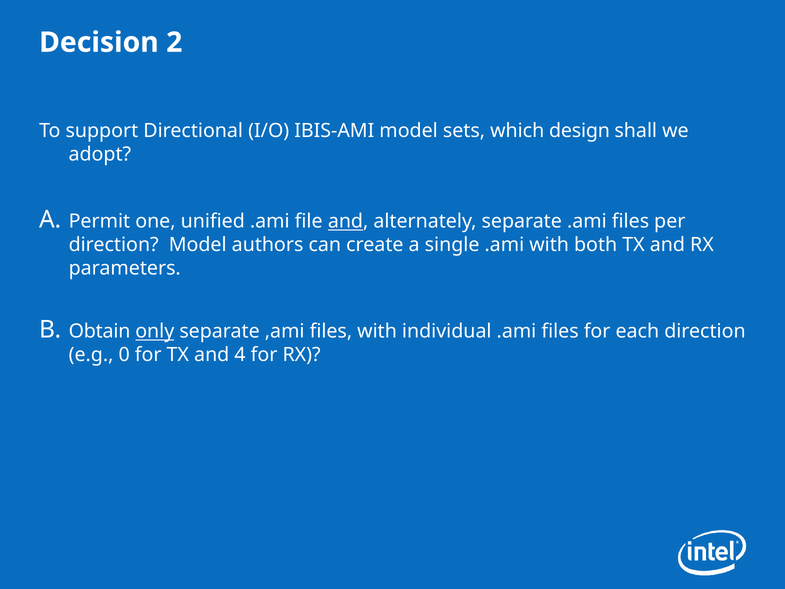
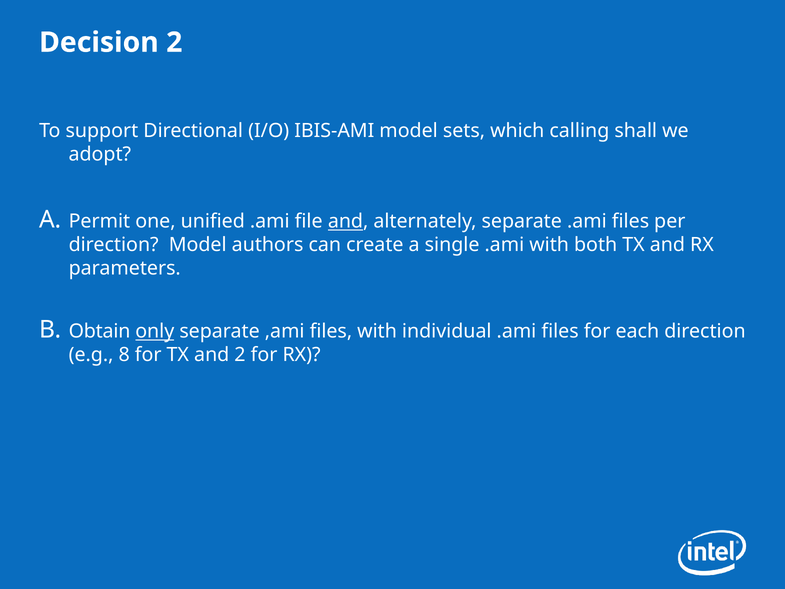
design: design -> calling (579, 131)
0: 0 -> 8 (124, 355)
and 4: 4 -> 2 (240, 355)
